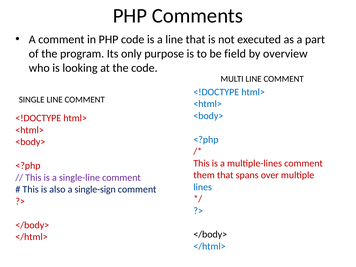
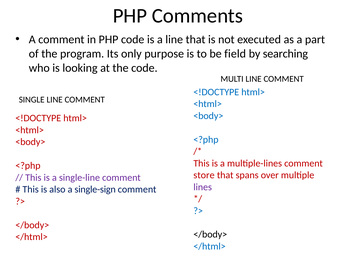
overview: overview -> searching (285, 54)
them: them -> store (204, 175)
lines colour: blue -> purple (203, 187)
